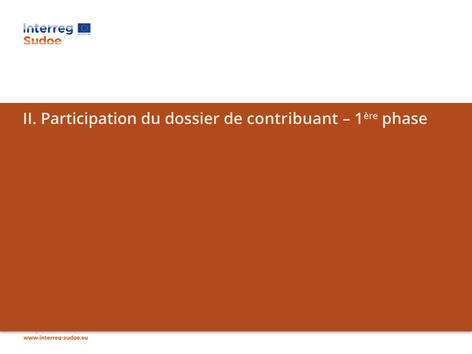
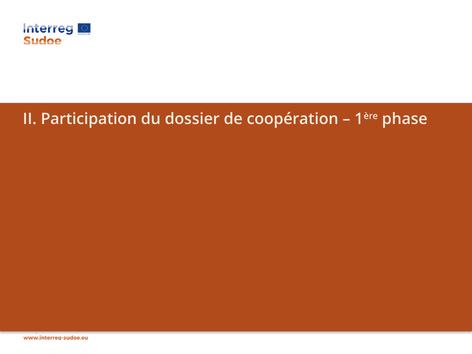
contribuant: contribuant -> coopération (293, 119)
